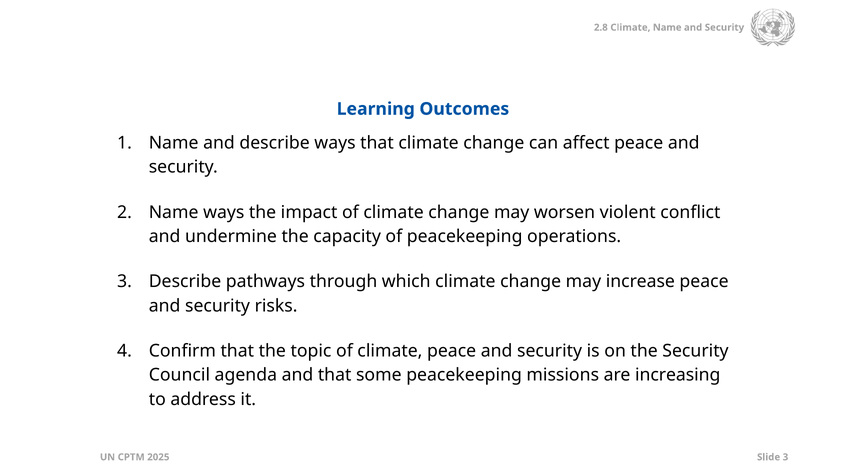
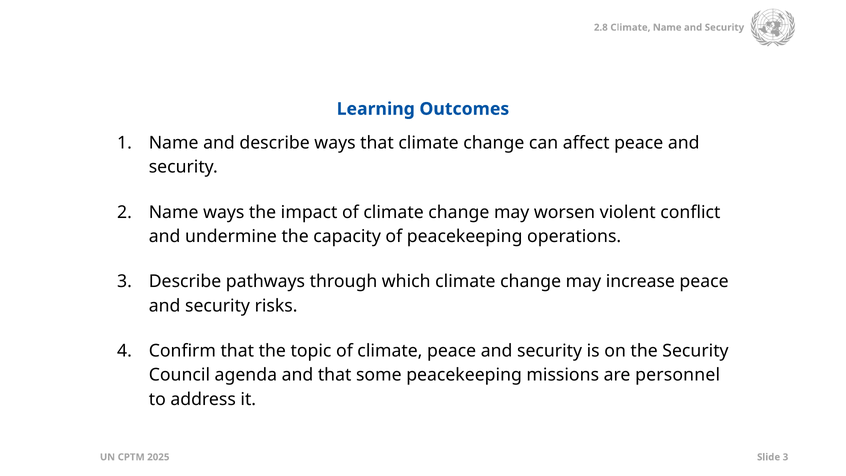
increasing: increasing -> personnel (678, 375)
